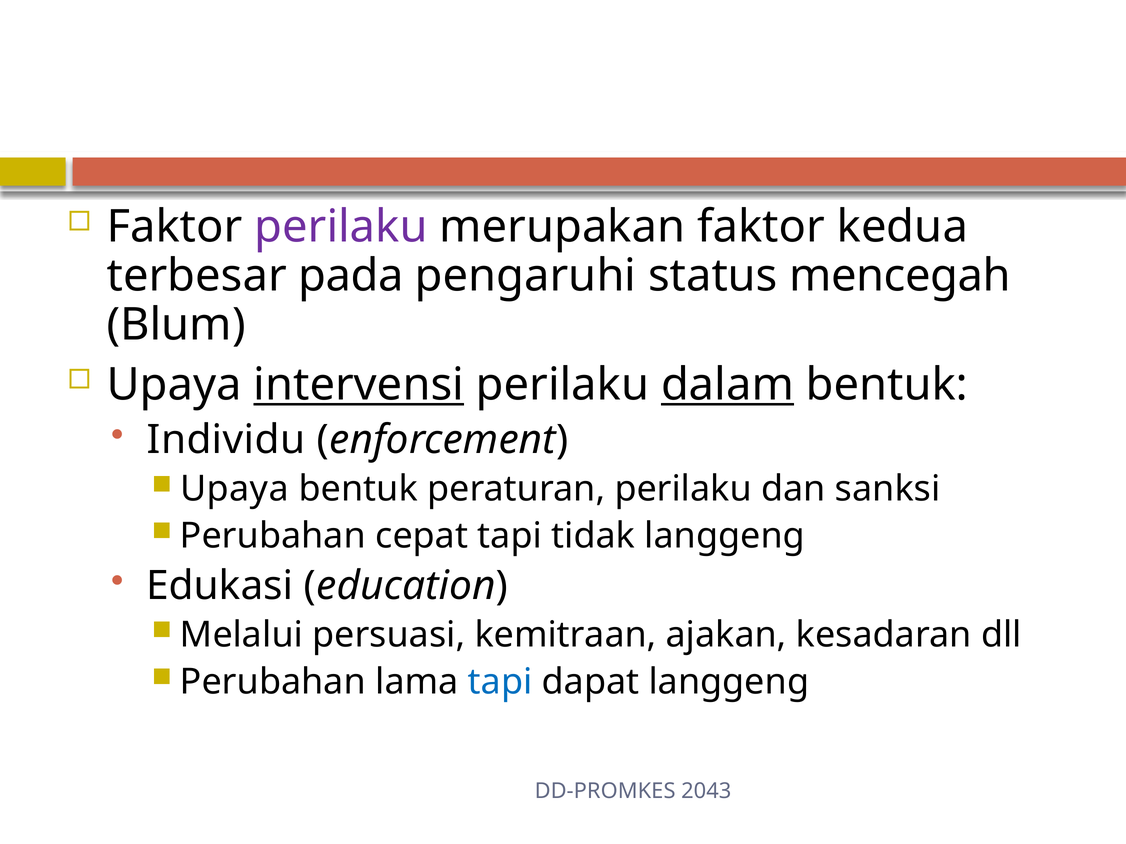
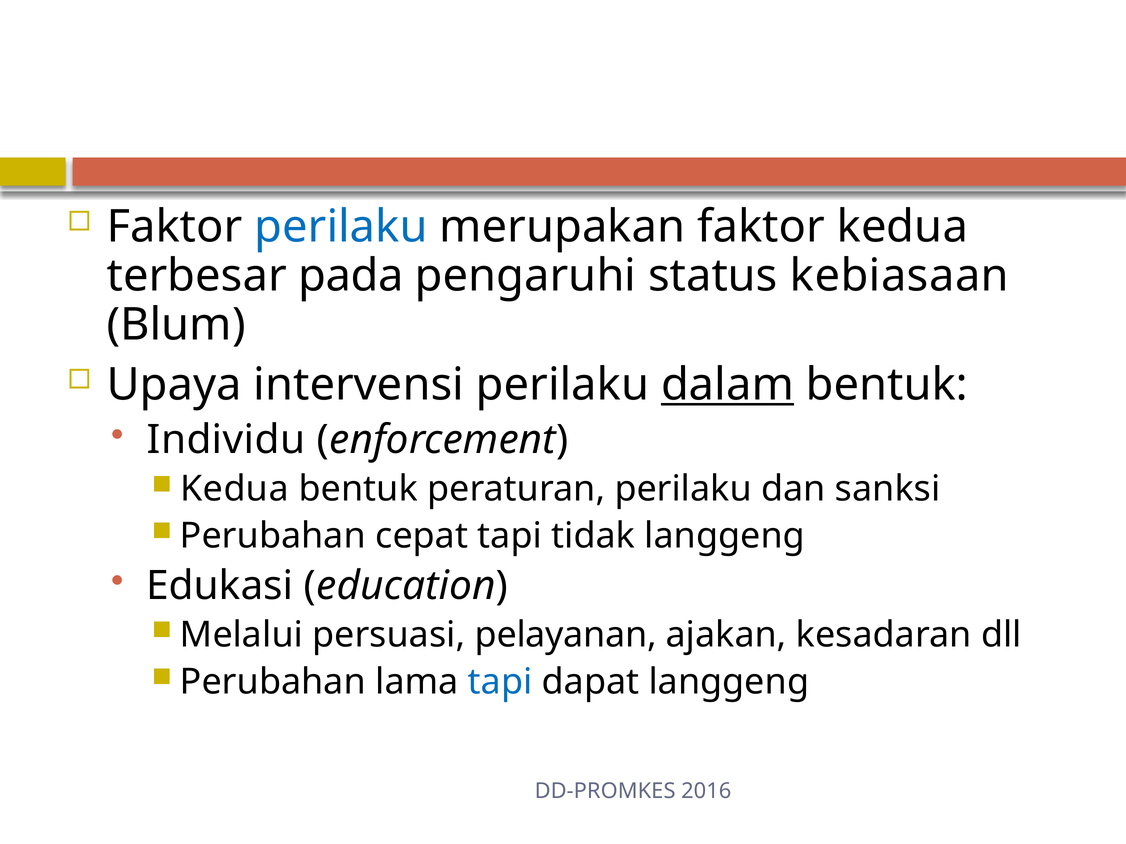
perilaku colour: purple -> blue (341, 227)
mencegah: mencegah -> kebiasaan (899, 276)
intervensi underline: present -> none (359, 385)
Upaya: Upaya -> Kedua (234, 489)
kemitraan: kemitraan -> pelayanan (566, 635)
2043: 2043 -> 2016 (706, 792)
